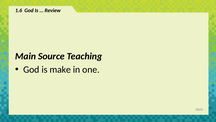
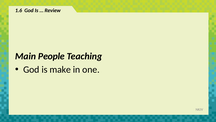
Source: Source -> People (51, 56)
